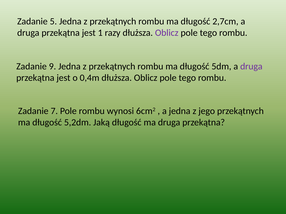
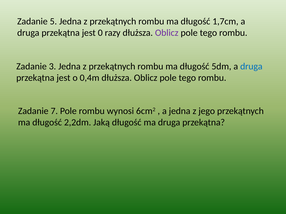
2,7cm: 2,7cm -> 1,7cm (225, 21)
1: 1 -> 0 (100, 33)
9: 9 -> 3 (52, 66)
druga colour: purple -> blue (251, 66)
5,2dm: 5,2dm -> 2,2dm (78, 123)
